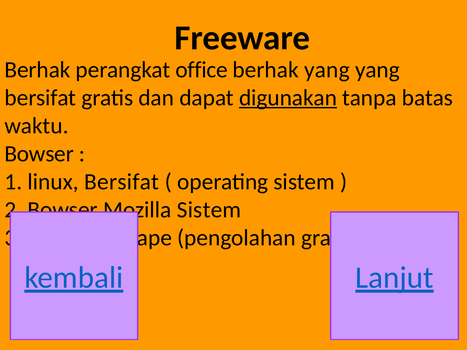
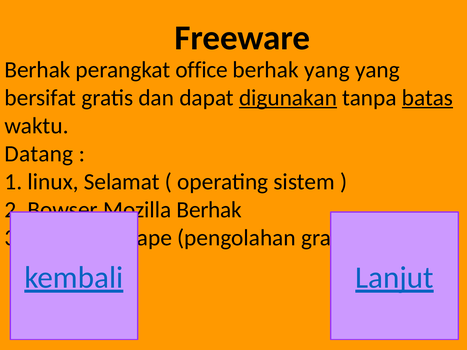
batas underline: none -> present (427, 98)
Bowser: Bowser -> Datang (39, 154)
linux Bersifat: Bersifat -> Selamat (122, 182)
Sistem: Sistem -> Berhak (209, 210)
